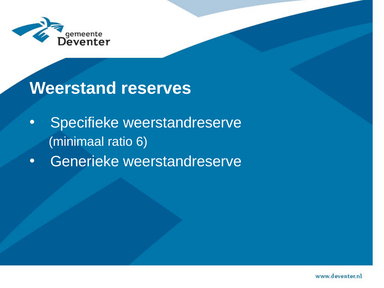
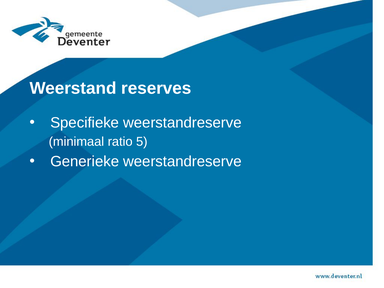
6: 6 -> 5 (142, 142)
